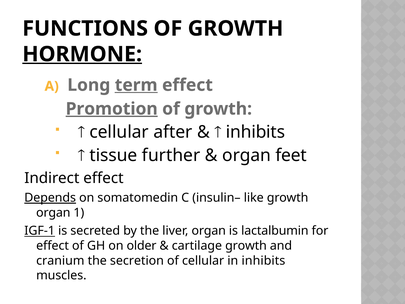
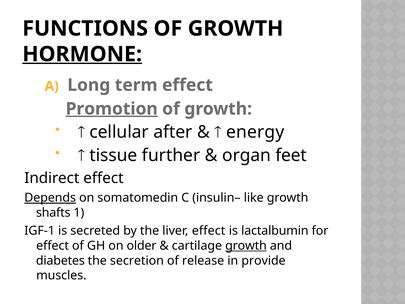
term underline: present -> none (136, 85)
inhibits: inhibits -> energy (255, 132)
organ: organ -> shafts (53, 212)
IGF-1 underline: present -> none (40, 231)
liver organ: organ -> effect (209, 231)
growth underline: none -> present (246, 246)
cranium: cranium -> diabetes (60, 260)
of cellular: cellular -> release (203, 260)
in inhibits: inhibits -> provide (264, 260)
